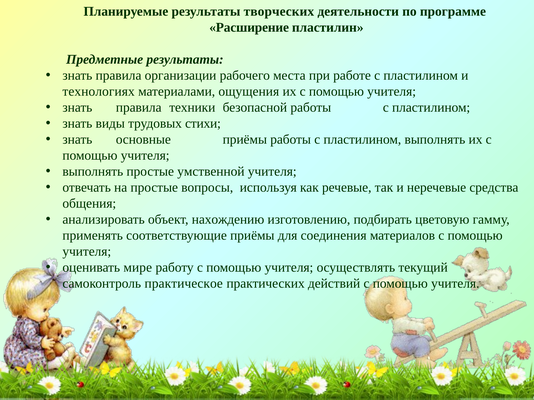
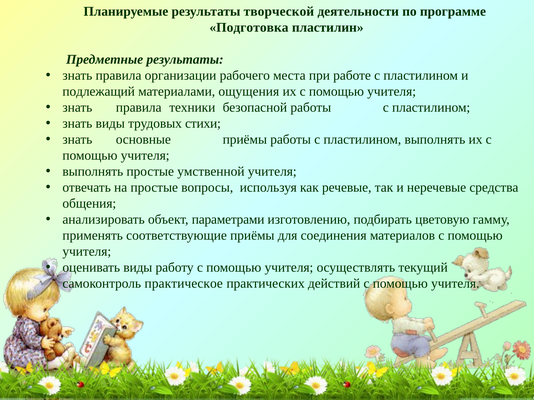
творческих: творческих -> творческой (279, 12)
Расширение: Расширение -> Подготовка (249, 28)
технологиях: технологиях -> подлежащий (99, 92)
нахождению: нахождению -> параметрами (228, 220)
оценивать мире: мире -> виды (138, 268)
